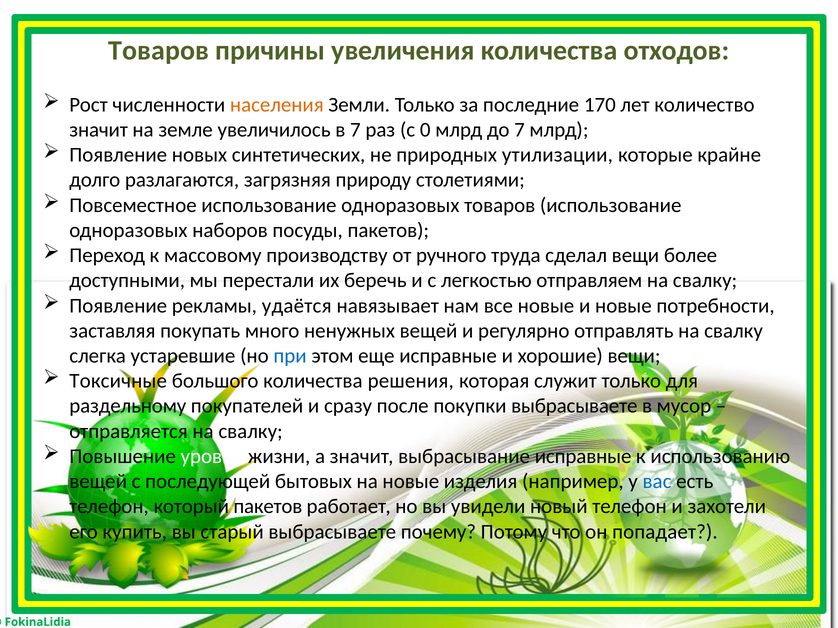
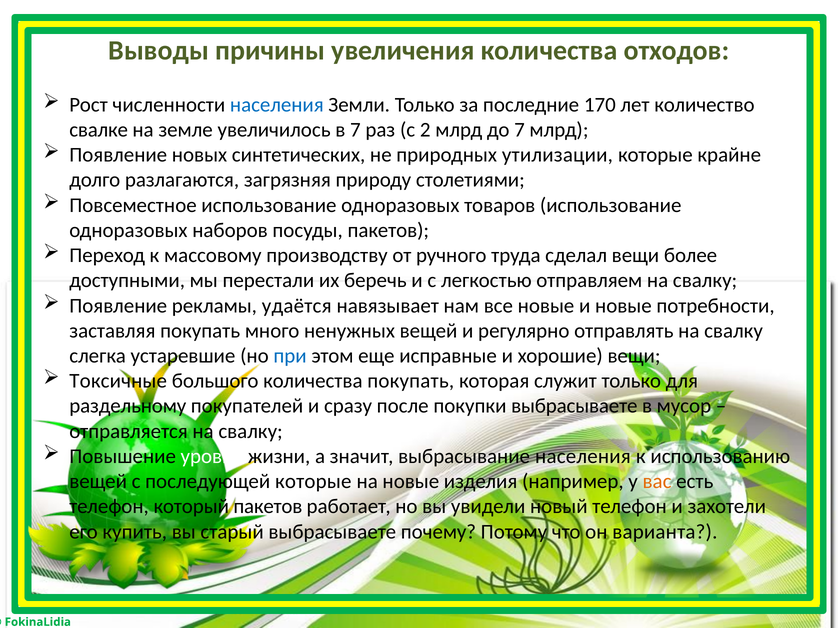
Товаров: Товаров -> Выводы (159, 51)
населения colour: orange -> blue (277, 105)
значит: значит -> свалке (99, 130)
0: 0 -> 2 (425, 130)
количества решения: решения -> покупать (411, 381)
выбрасывание исправные: исправные -> населения (583, 457)
последующей бытовых: бытовых -> которые (313, 482)
вас colour: blue -> orange (657, 482)
попадает: попадает -> варианта (665, 532)
